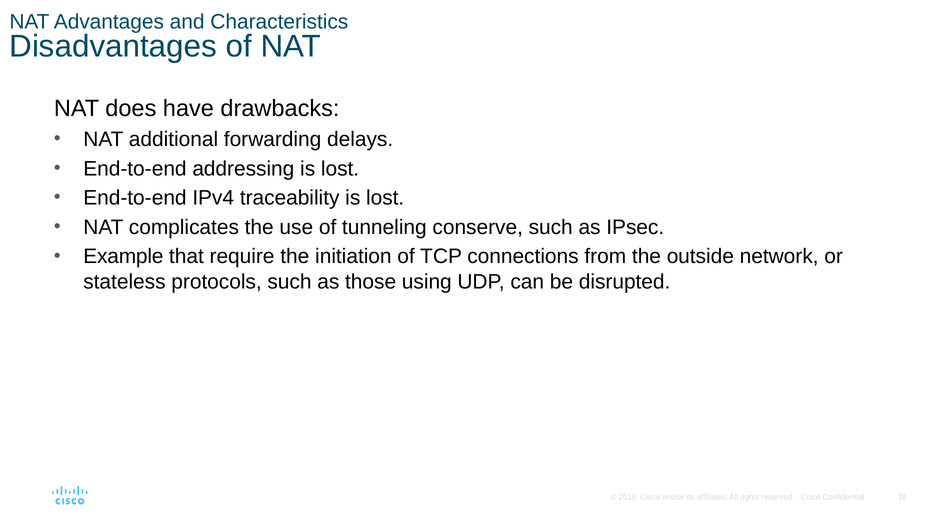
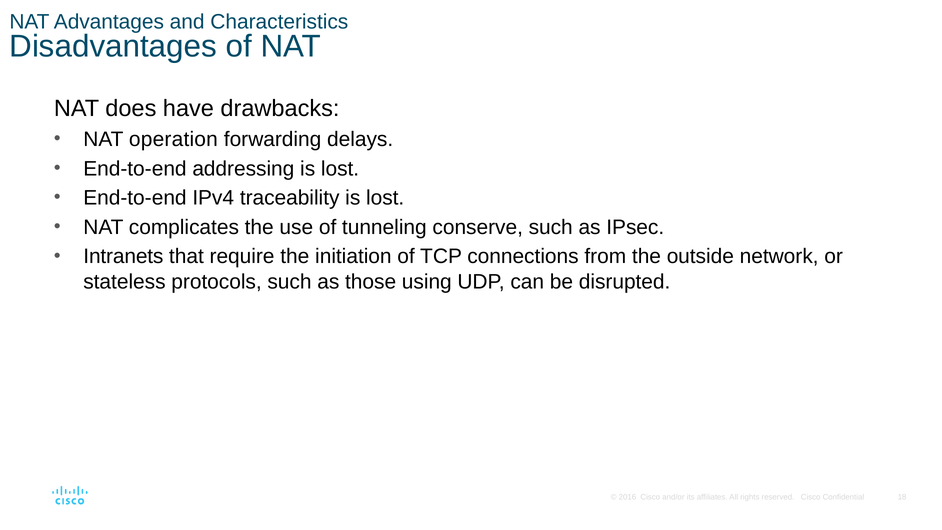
additional: additional -> operation (173, 139)
Example: Example -> Intranets (123, 256)
